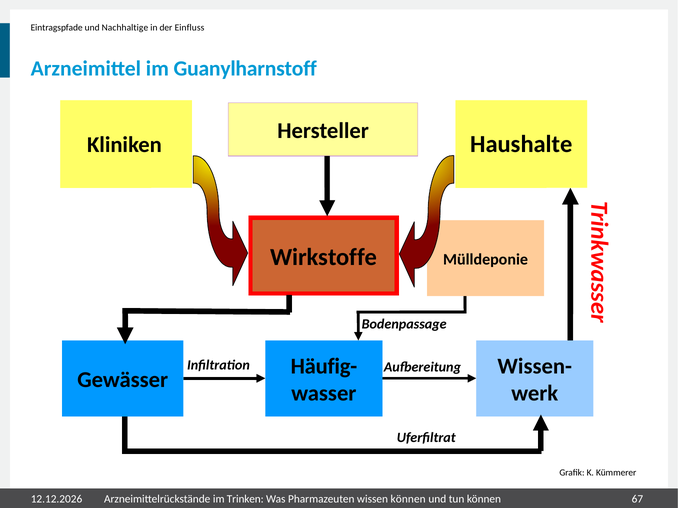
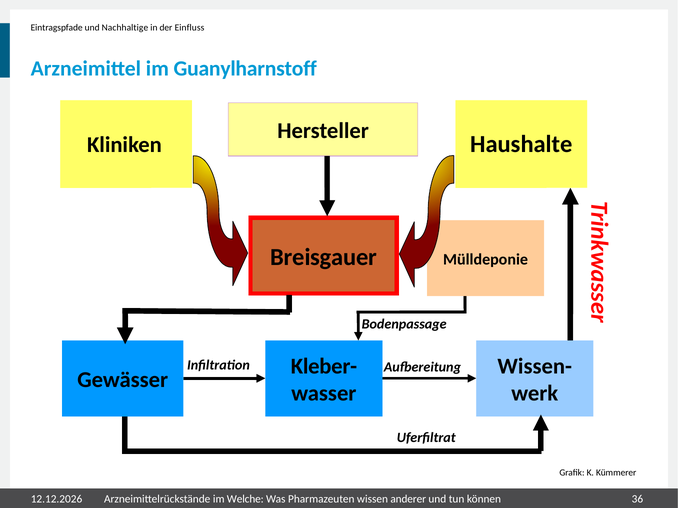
Wirkstoffe: Wirkstoffe -> Breisgauer (324, 258)
Häufig-: Häufig- -> Kleber- (324, 367)
67: 67 -> 36 (637, 499)
Trinken: Trinken -> Welche (245, 500)
wissen können: können -> anderer (408, 500)
